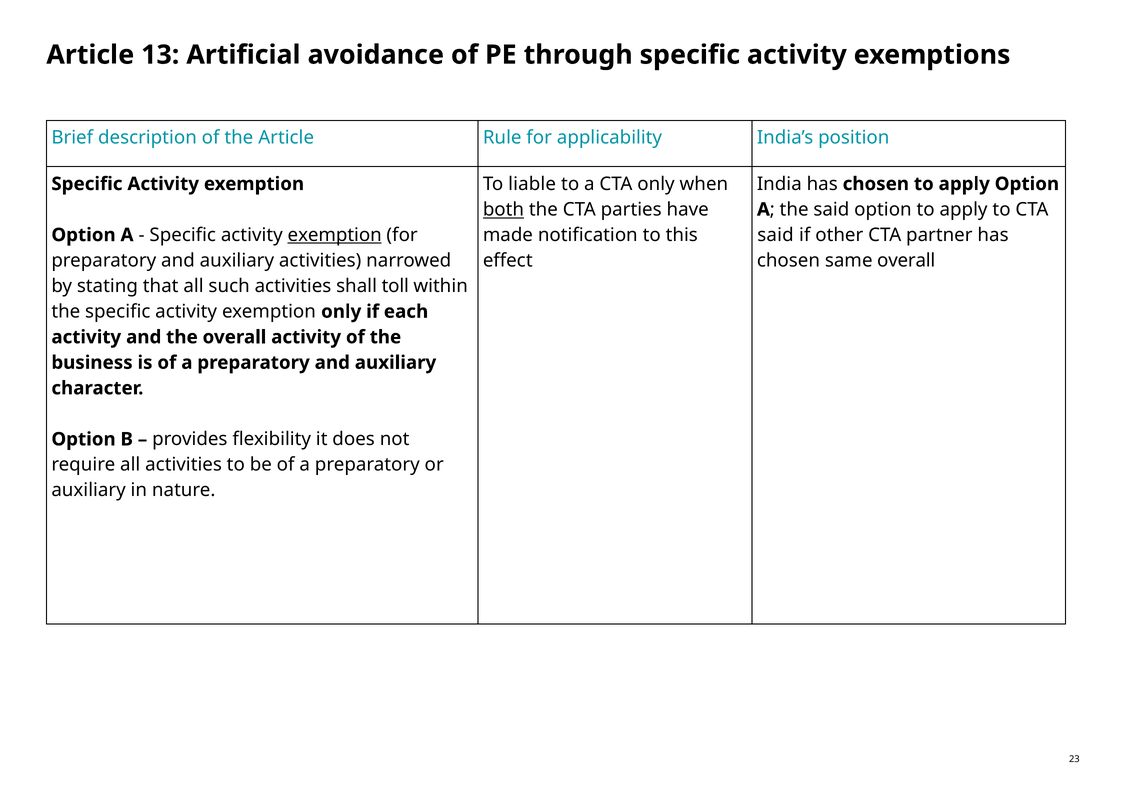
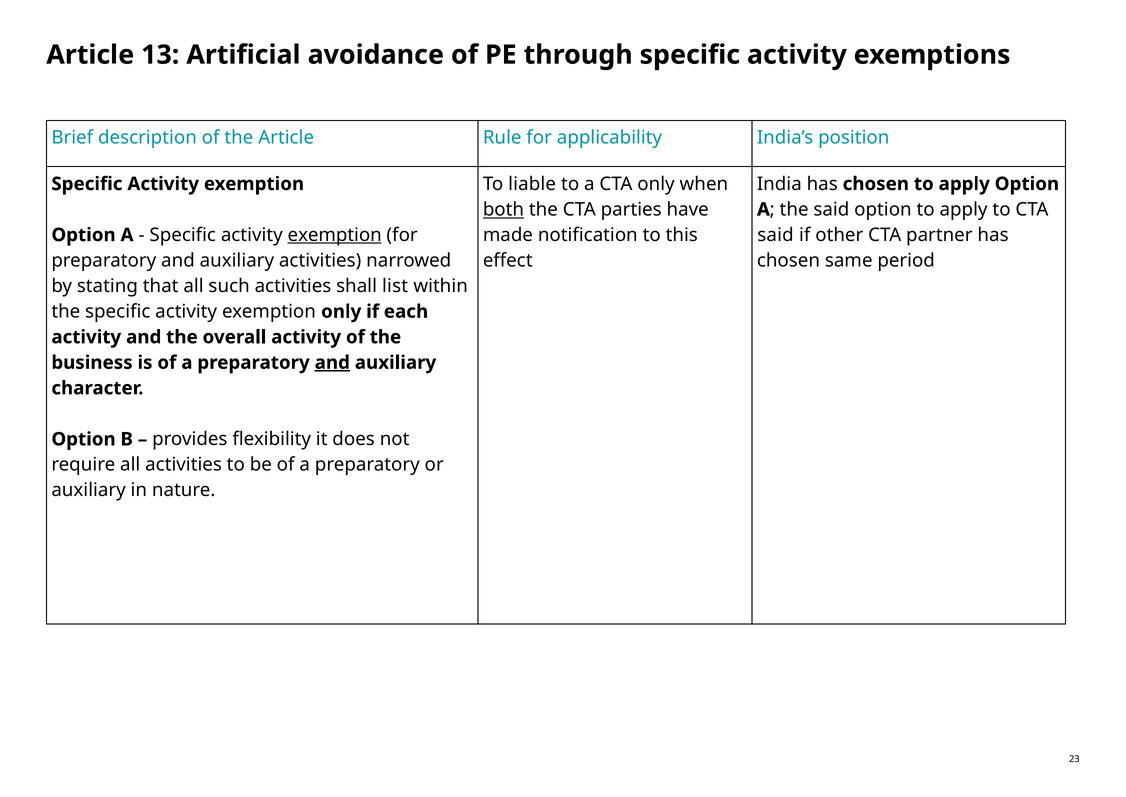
same overall: overall -> period (906, 260)
toll: toll -> list (395, 286)
and underline: none -> present (332, 363)
